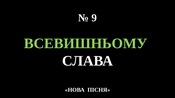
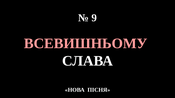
ВСЕВИШНЬОМУ colour: light green -> pink (86, 44)
